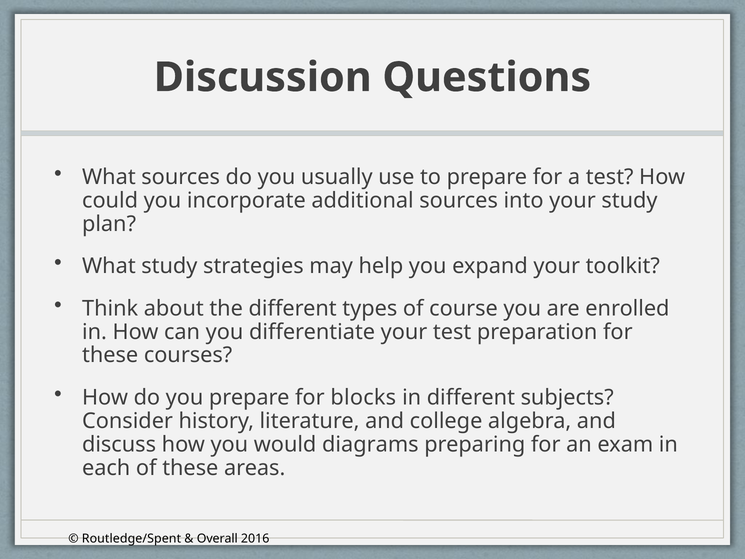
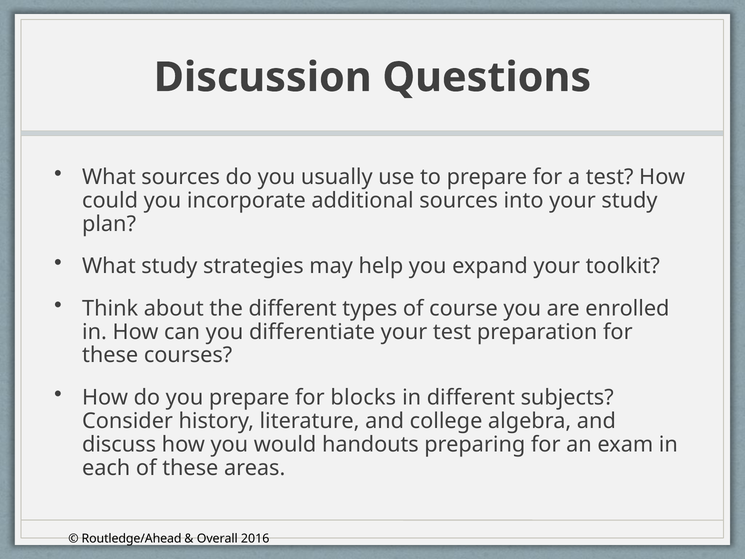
diagrams: diagrams -> handouts (370, 444)
Routledge/Spent: Routledge/Spent -> Routledge/Ahead (132, 538)
